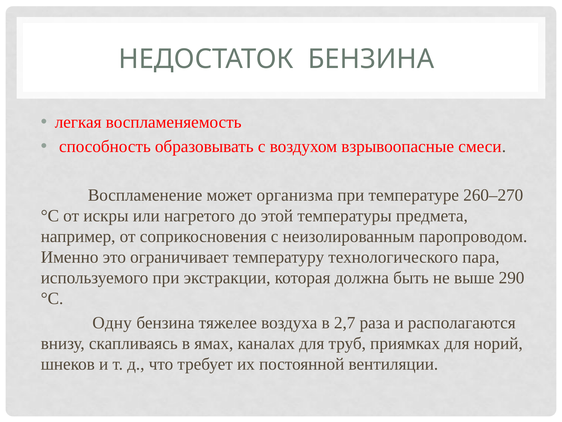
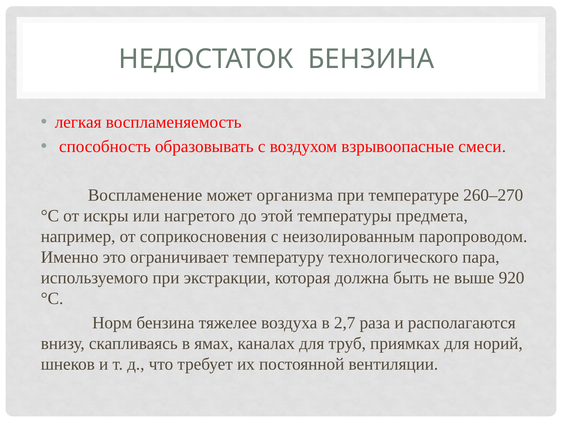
290: 290 -> 920 (512, 277)
Одну: Одну -> Норм (112, 322)
